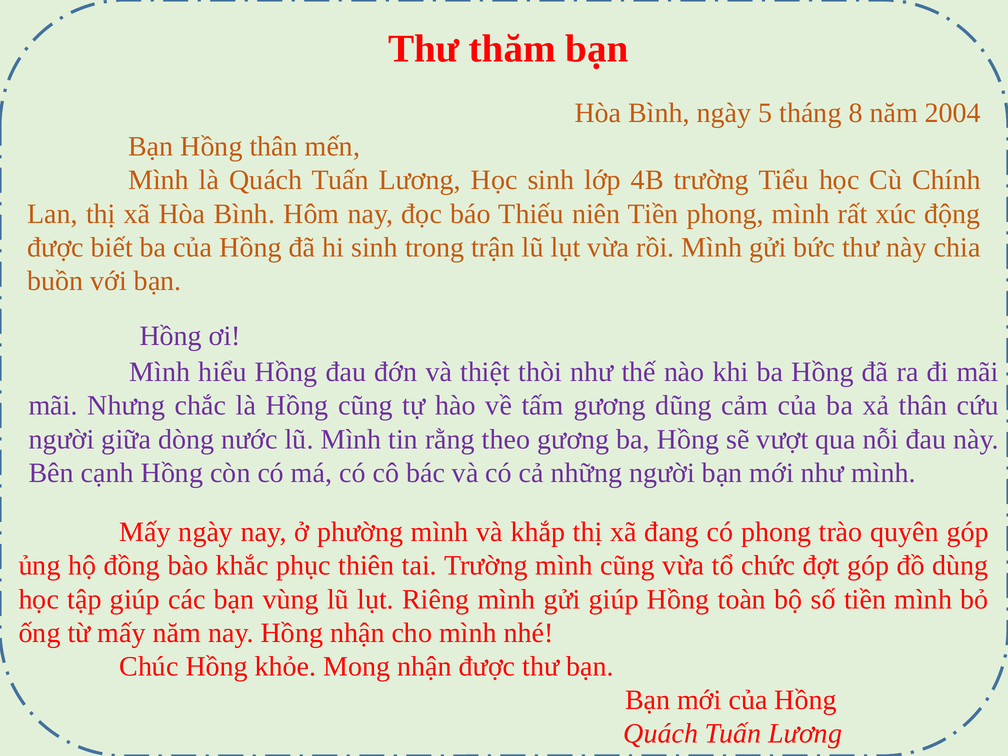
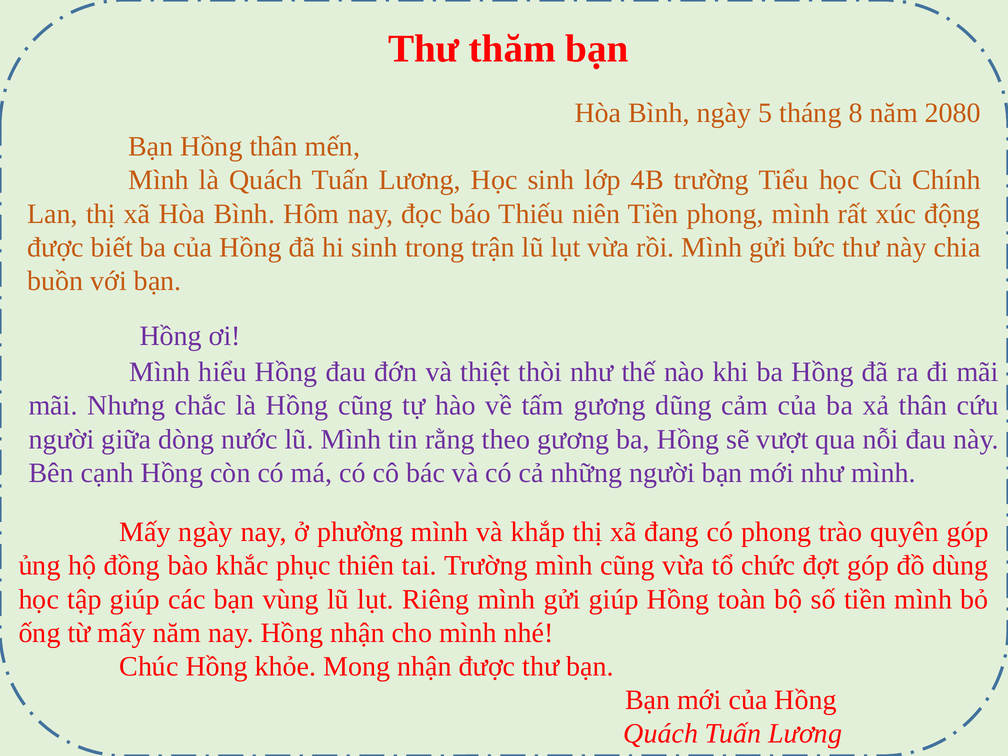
2004: 2004 -> 2080 (953, 113)
